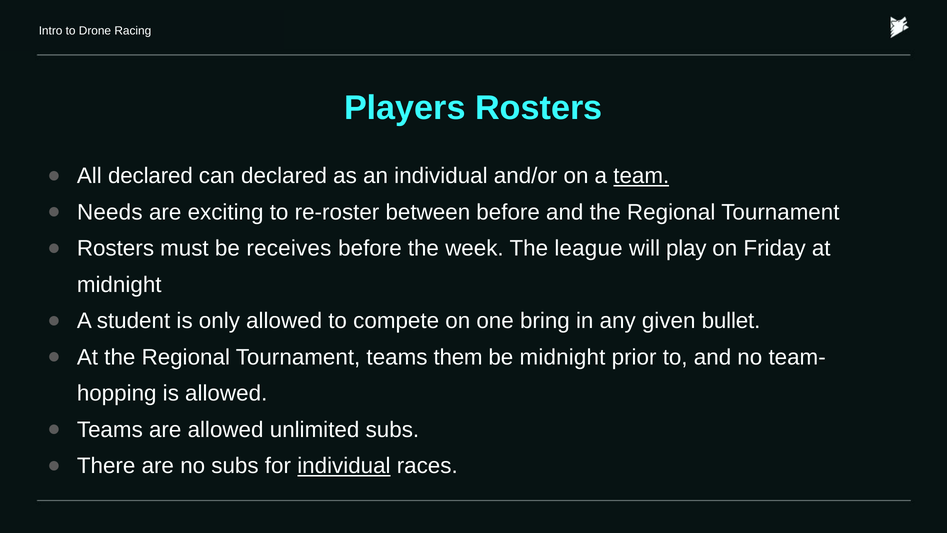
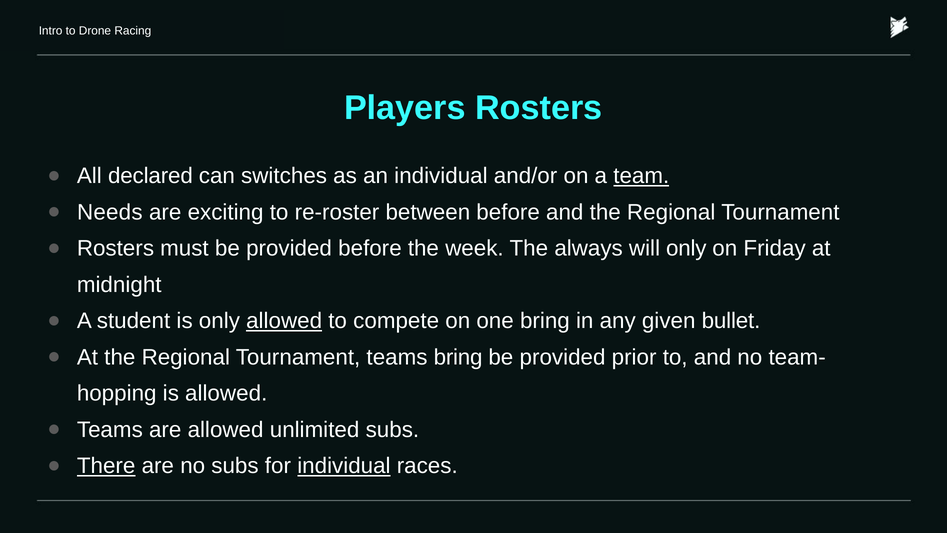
can declared: declared -> switches (284, 176)
must be receives: receives -> provided (289, 248)
league: league -> always (589, 248)
will play: play -> only (686, 248)
allowed underline: none -> present (284, 321)
teams them: them -> bring (458, 357)
midnight: midnight -> provided (563, 357)
There underline: none -> present (106, 466)
